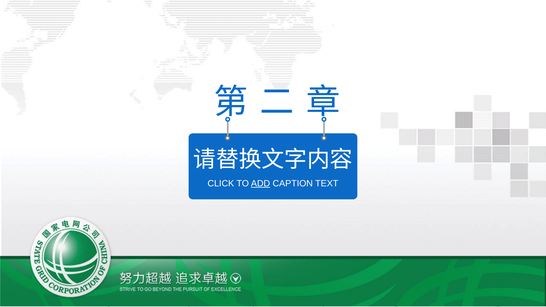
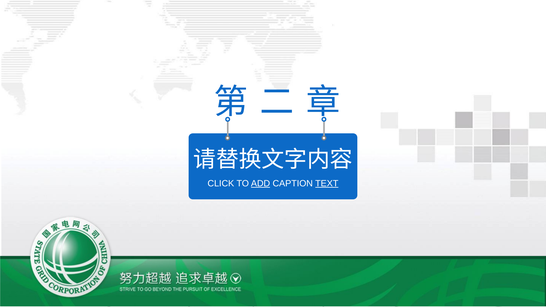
TEXT underline: none -> present (327, 183)
